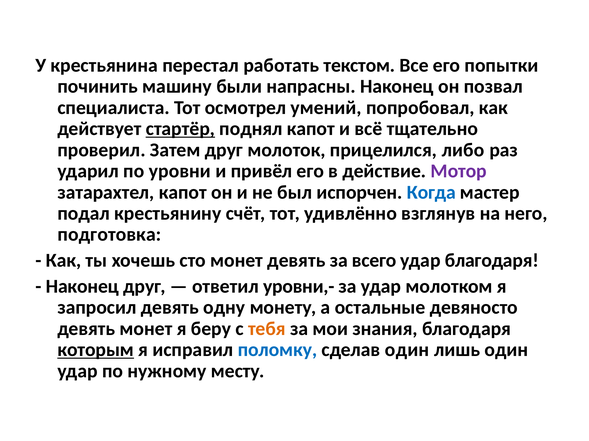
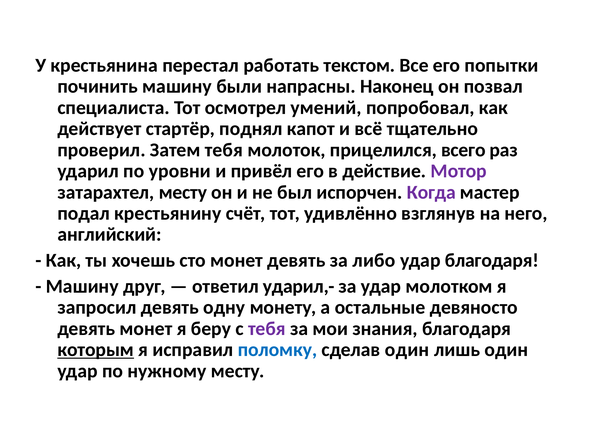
стартёр underline: present -> none (180, 129)
Затем друг: друг -> тебя (224, 150)
либо: либо -> всего (463, 150)
затарахтел капот: капот -> месту (183, 193)
Когда colour: blue -> purple (431, 193)
подготовка: подготовка -> английский (109, 235)
всего: всего -> либо (374, 261)
Наконец: Наконец -> Машину (82, 287)
уровни,-: уровни,- -> ударил,- (299, 287)
тебя colour: orange -> purple (267, 329)
